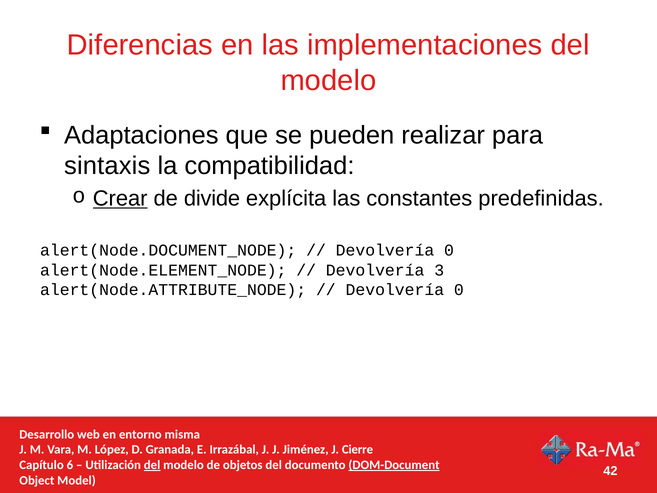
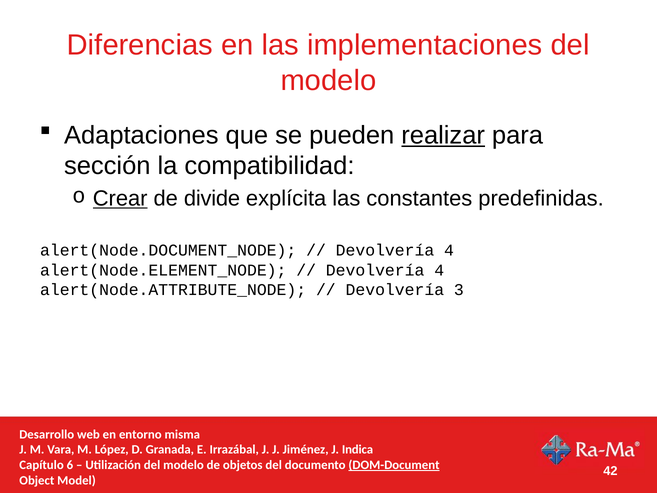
realizar underline: none -> present (443, 135)
sintaxis: sintaxis -> sección (107, 166)
0: 0 -> 4 (449, 250)
3: 3 -> 4 (439, 270)
0: 0 -> 3 (459, 290)
Cierre: Cierre -> Indica (357, 449)
del underline: present -> none (152, 465)
